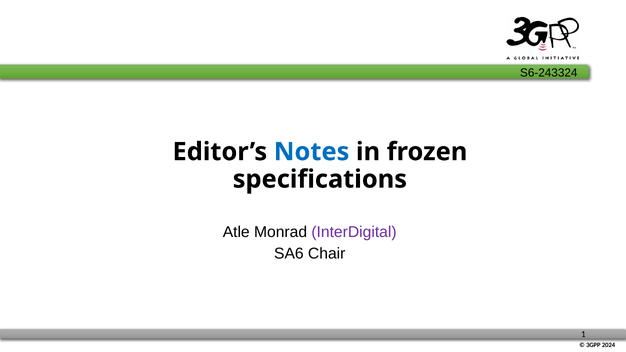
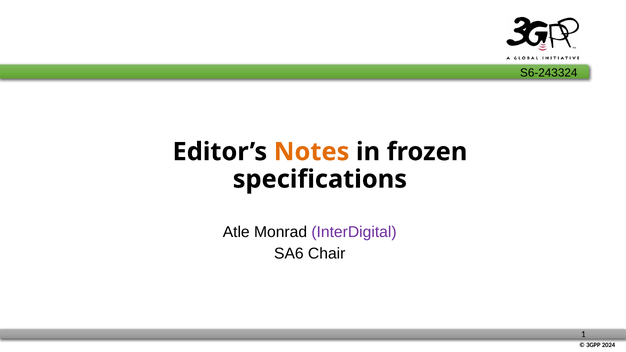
Notes colour: blue -> orange (312, 152)
